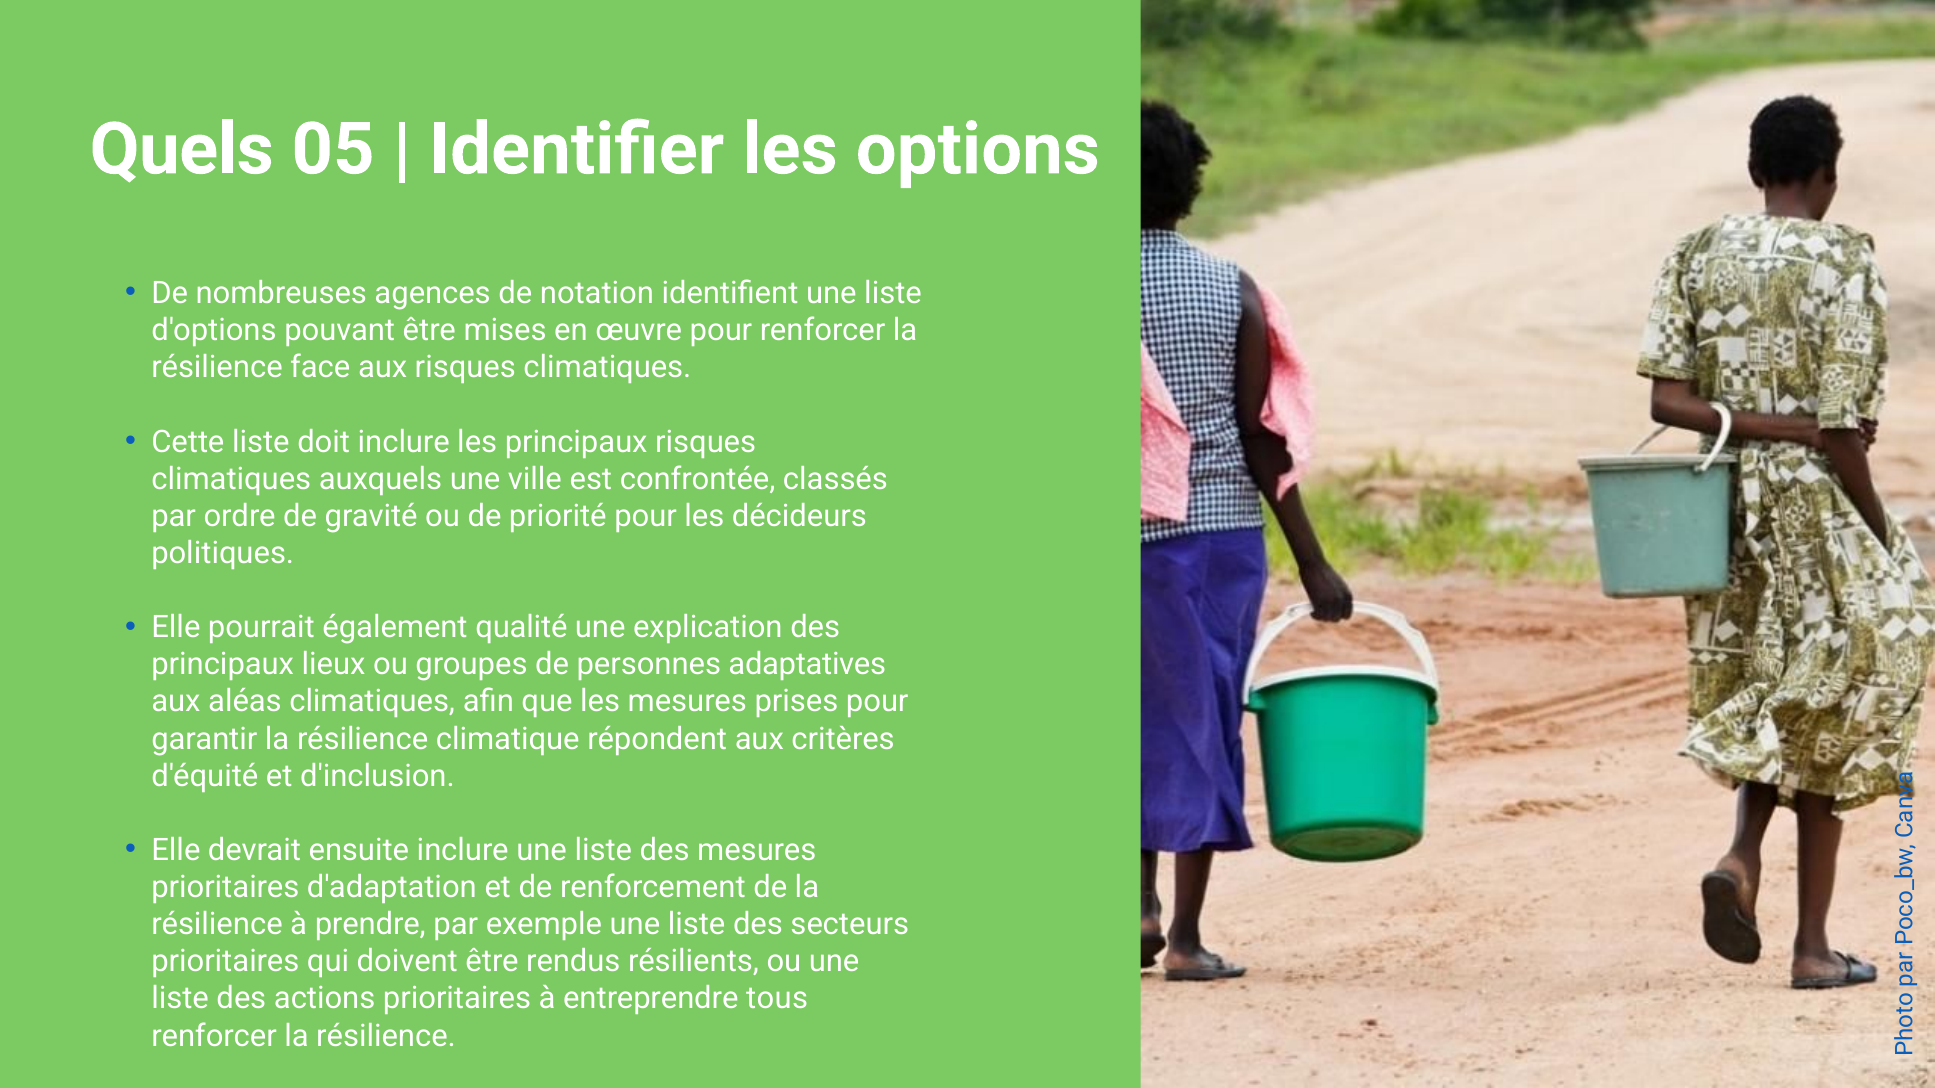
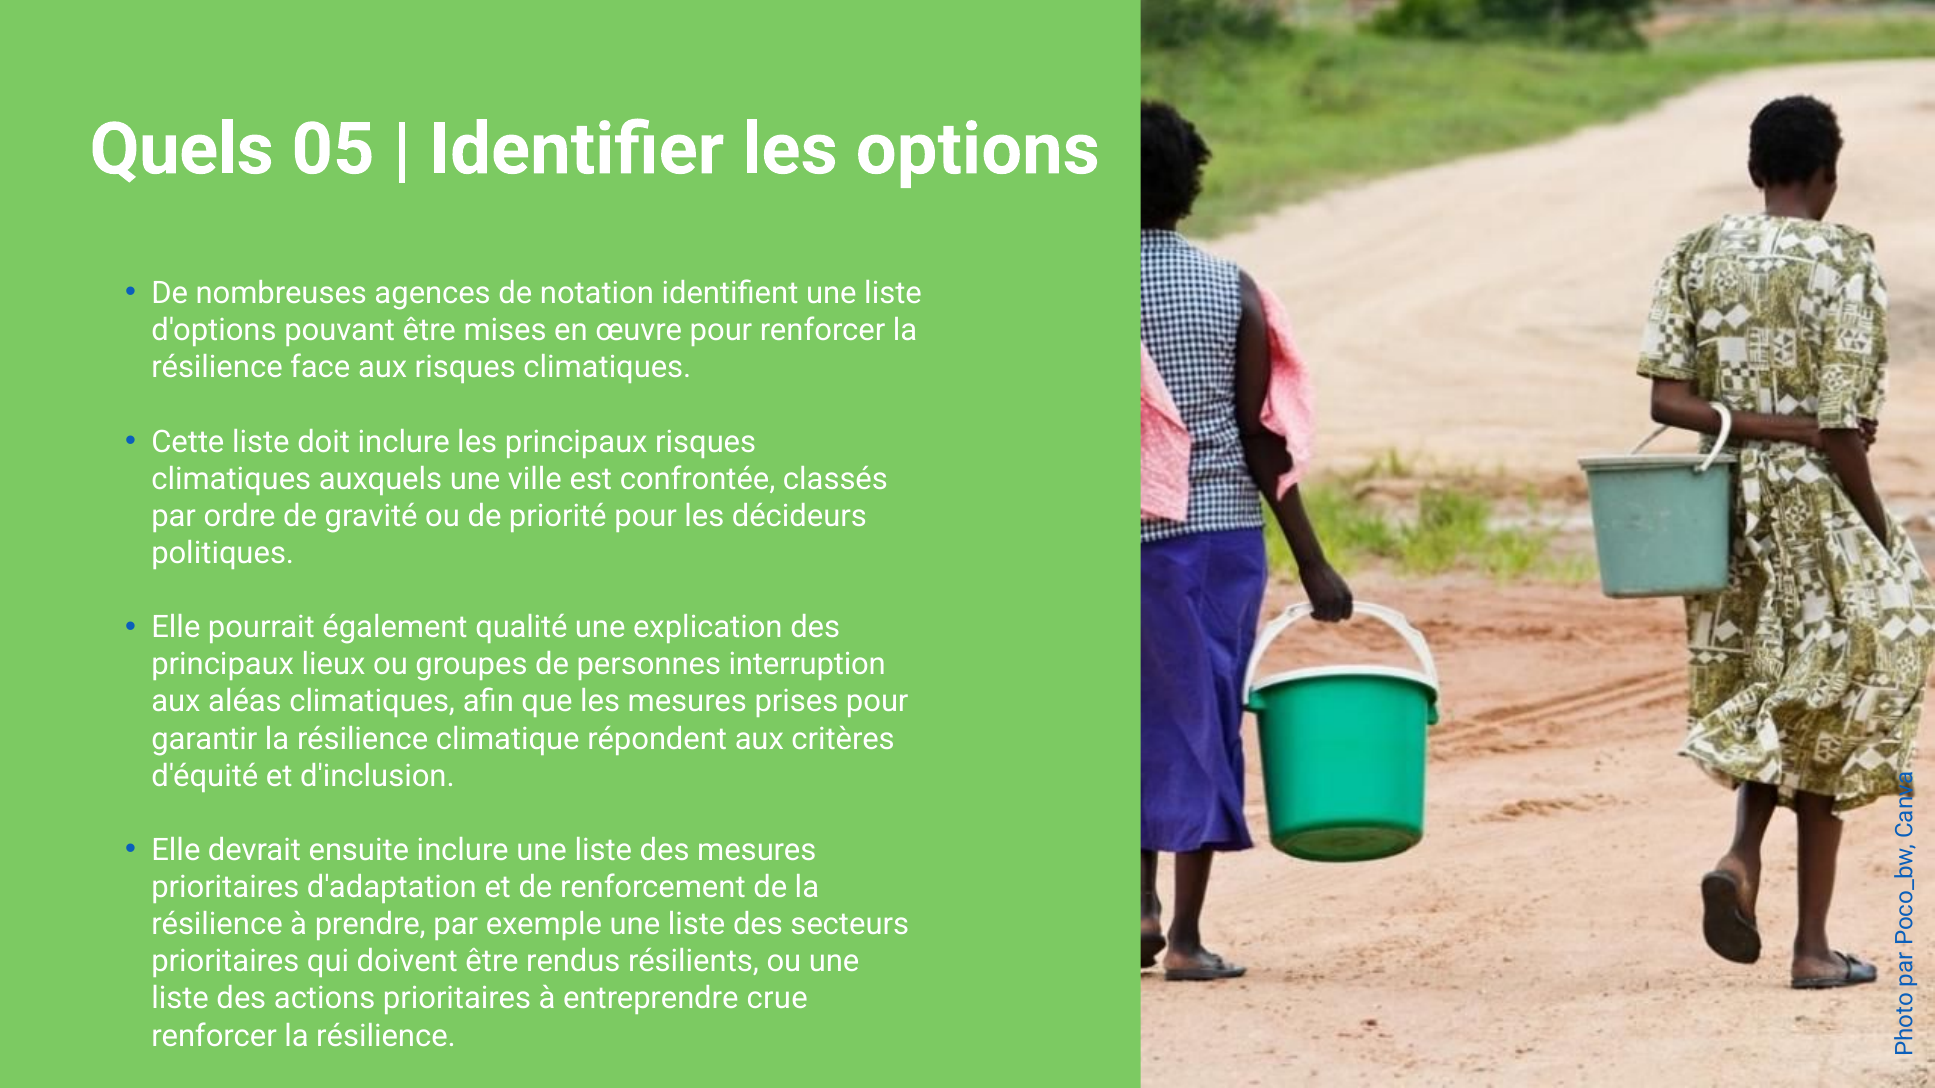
adaptatives: adaptatives -> interruption (807, 665)
tous: tous -> crue (777, 999)
